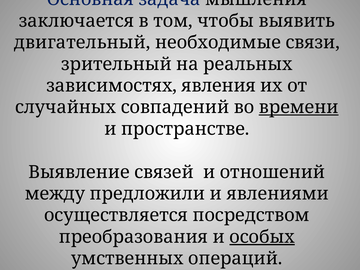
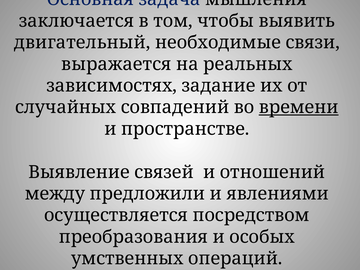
зрительный: зрительный -> выражается (116, 64)
явления: явления -> задание (219, 86)
особых underline: present -> none (262, 237)
